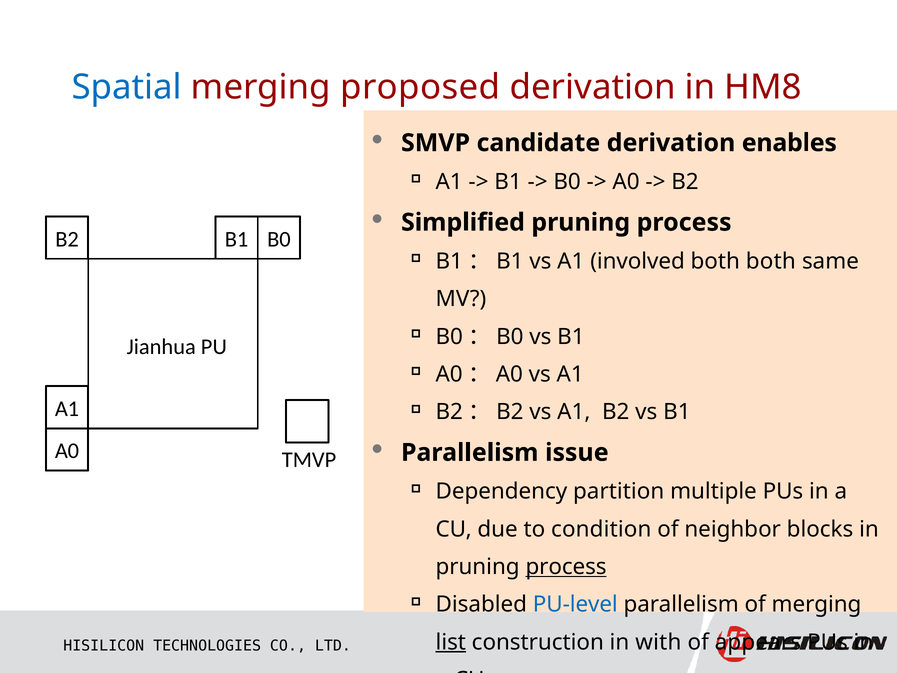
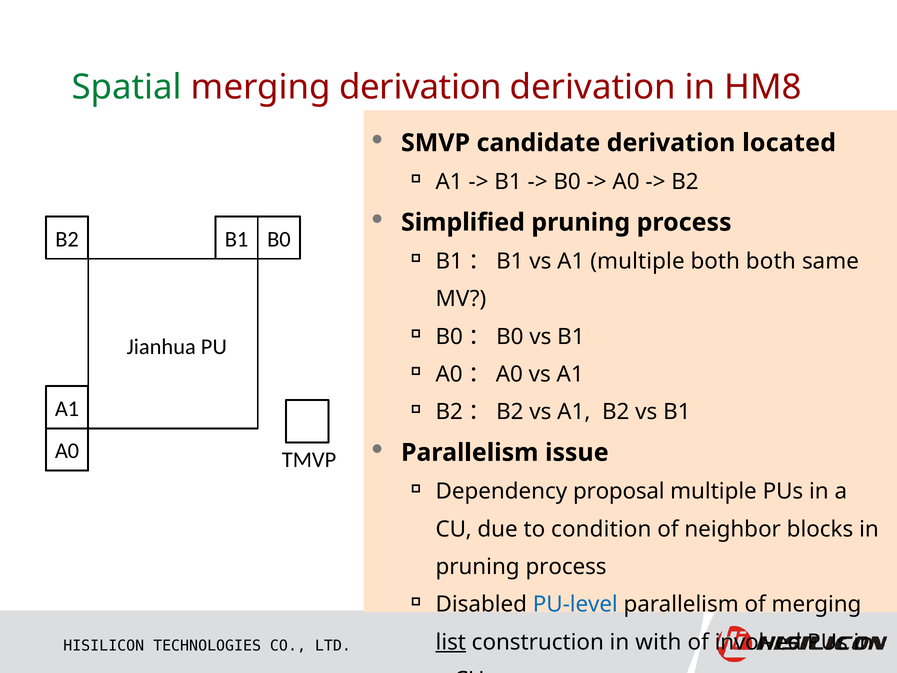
Spatial colour: blue -> green (127, 87)
merging proposed: proposed -> derivation (420, 87)
enables: enables -> located (789, 143)
A1 involved: involved -> multiple (637, 261)
partition: partition -> proposal (619, 491)
process underline: present -> none (566, 567)
appears: appears -> involved (758, 642)
